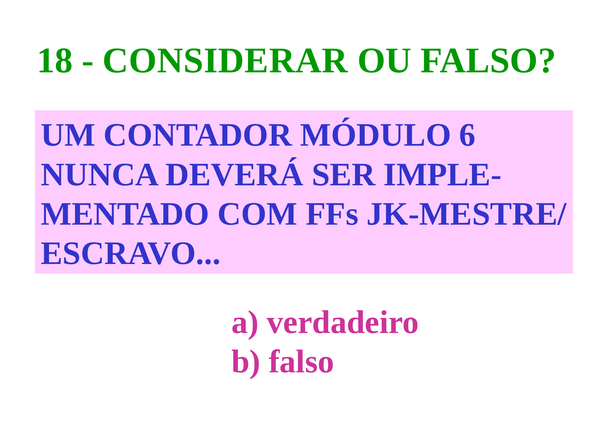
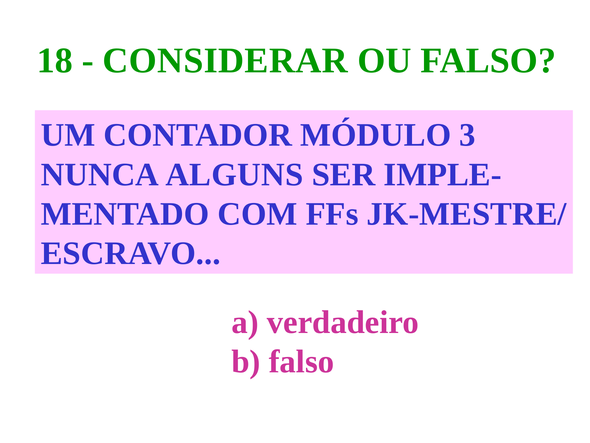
6: 6 -> 3 (468, 135)
DEVERÁ: DEVERÁ -> ALGUNS (234, 174)
